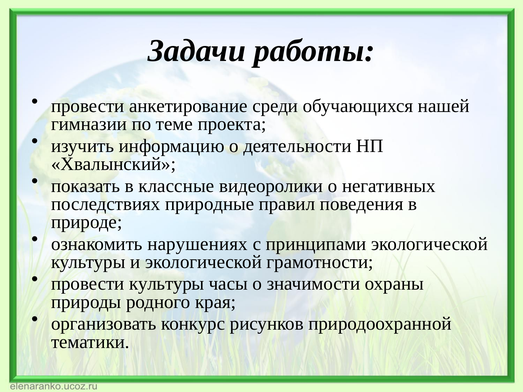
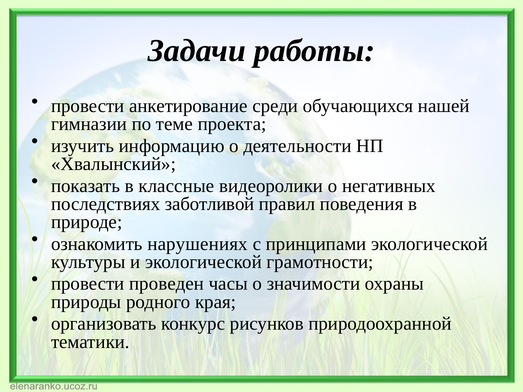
природные: природные -> заботливой (210, 204)
провести культуры: культуры -> проведен (167, 284)
